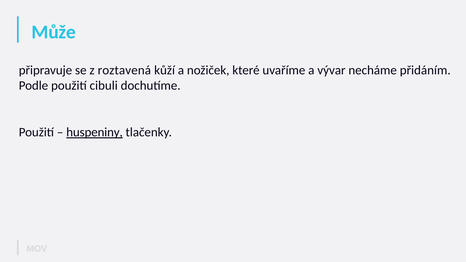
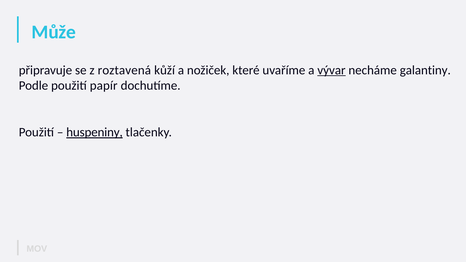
vývar underline: none -> present (331, 70)
přidáním: přidáním -> galantiny (425, 70)
cibuli: cibuli -> papír (104, 86)
